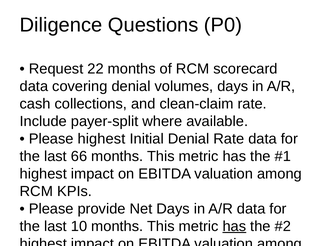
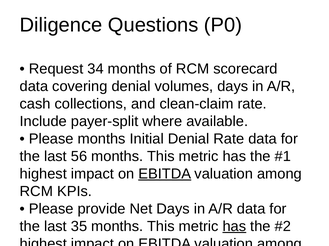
22: 22 -> 34 (96, 69)
Please highest: highest -> months (102, 139)
66: 66 -> 56 (79, 157)
EBITDA underline: none -> present (165, 174)
10: 10 -> 35 (79, 227)
